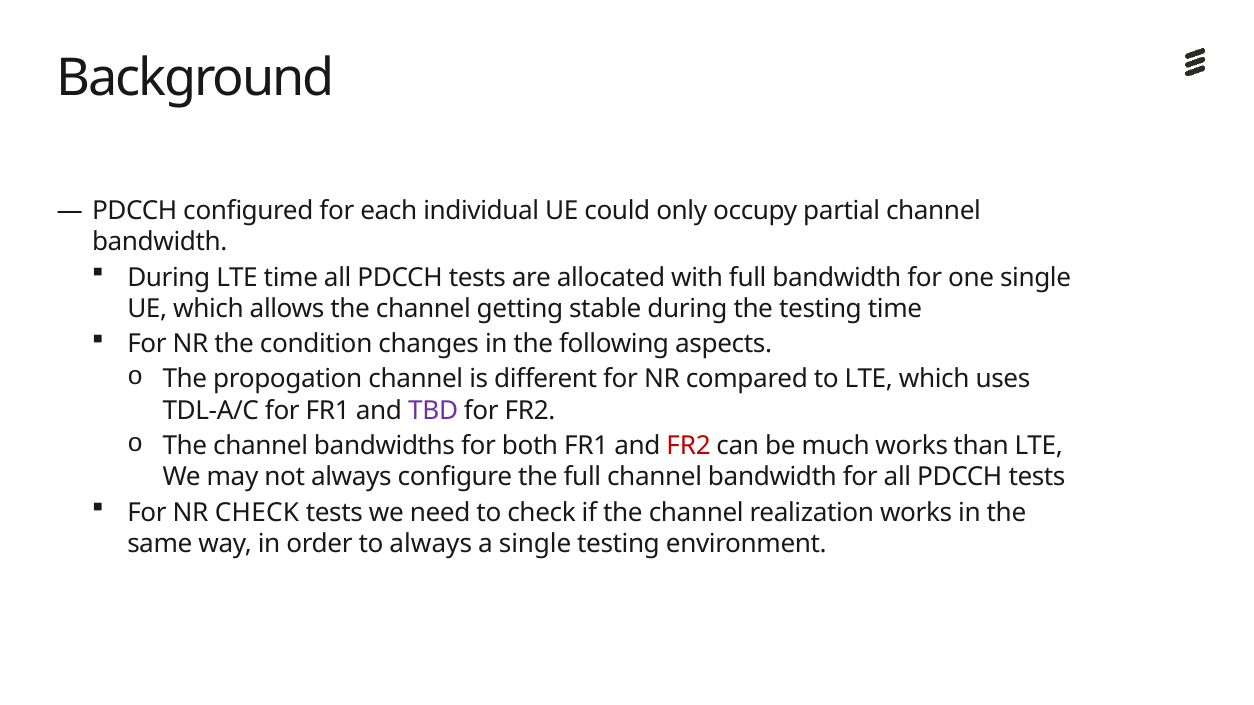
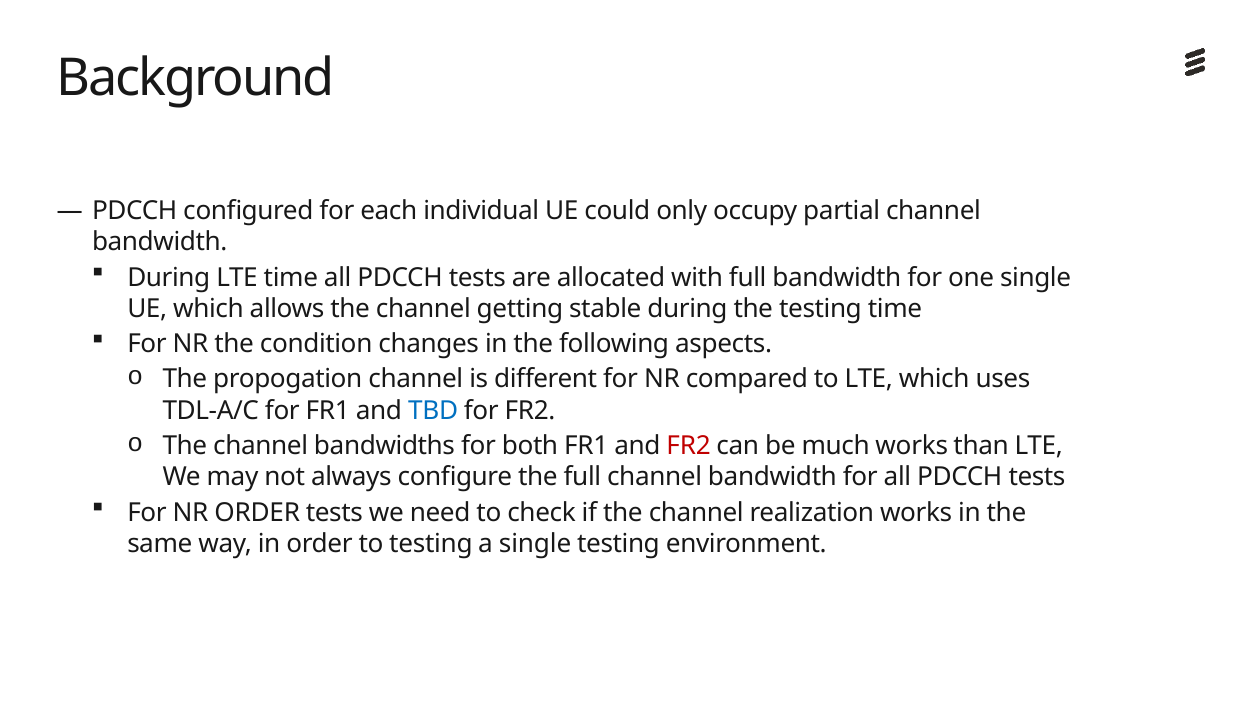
TBD colour: purple -> blue (433, 411)
NR CHECK: CHECK -> ORDER (257, 513)
to always: always -> testing (431, 544)
